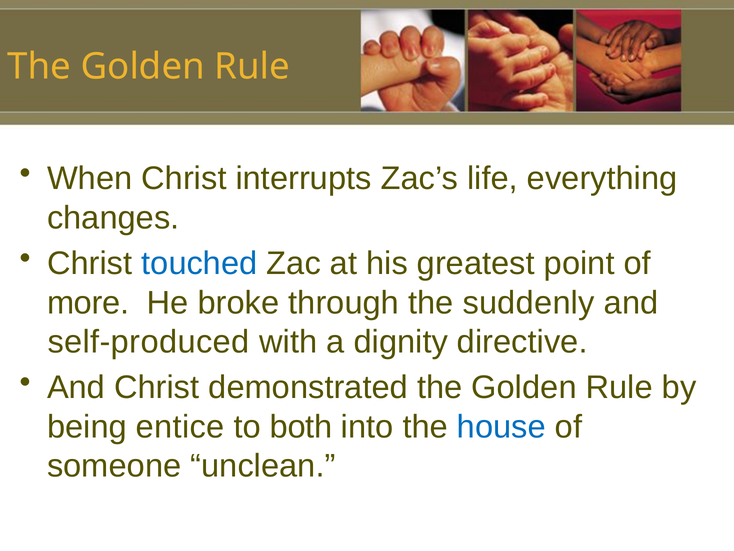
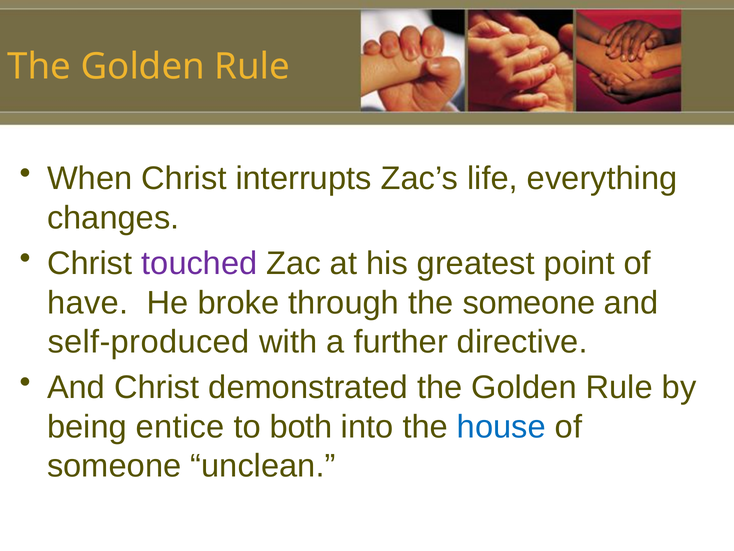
touched colour: blue -> purple (199, 263)
more: more -> have (88, 302)
the suddenly: suddenly -> someone (529, 302)
dignity: dignity -> further (401, 342)
